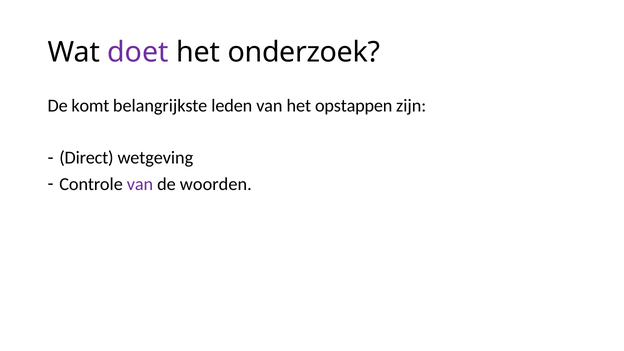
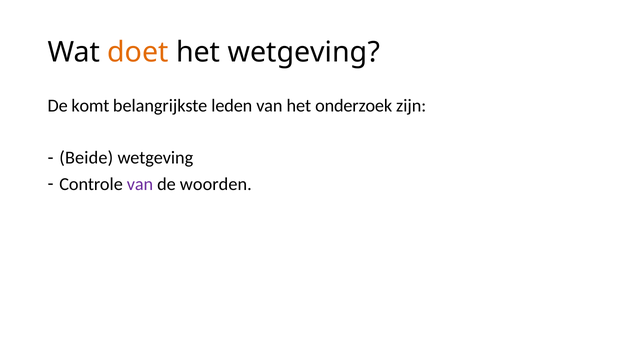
doet colour: purple -> orange (138, 52)
het onderzoek: onderzoek -> wetgeving (304, 52)
opstappen: opstappen -> onderzoek (354, 106)
Direct: Direct -> Beide (86, 158)
